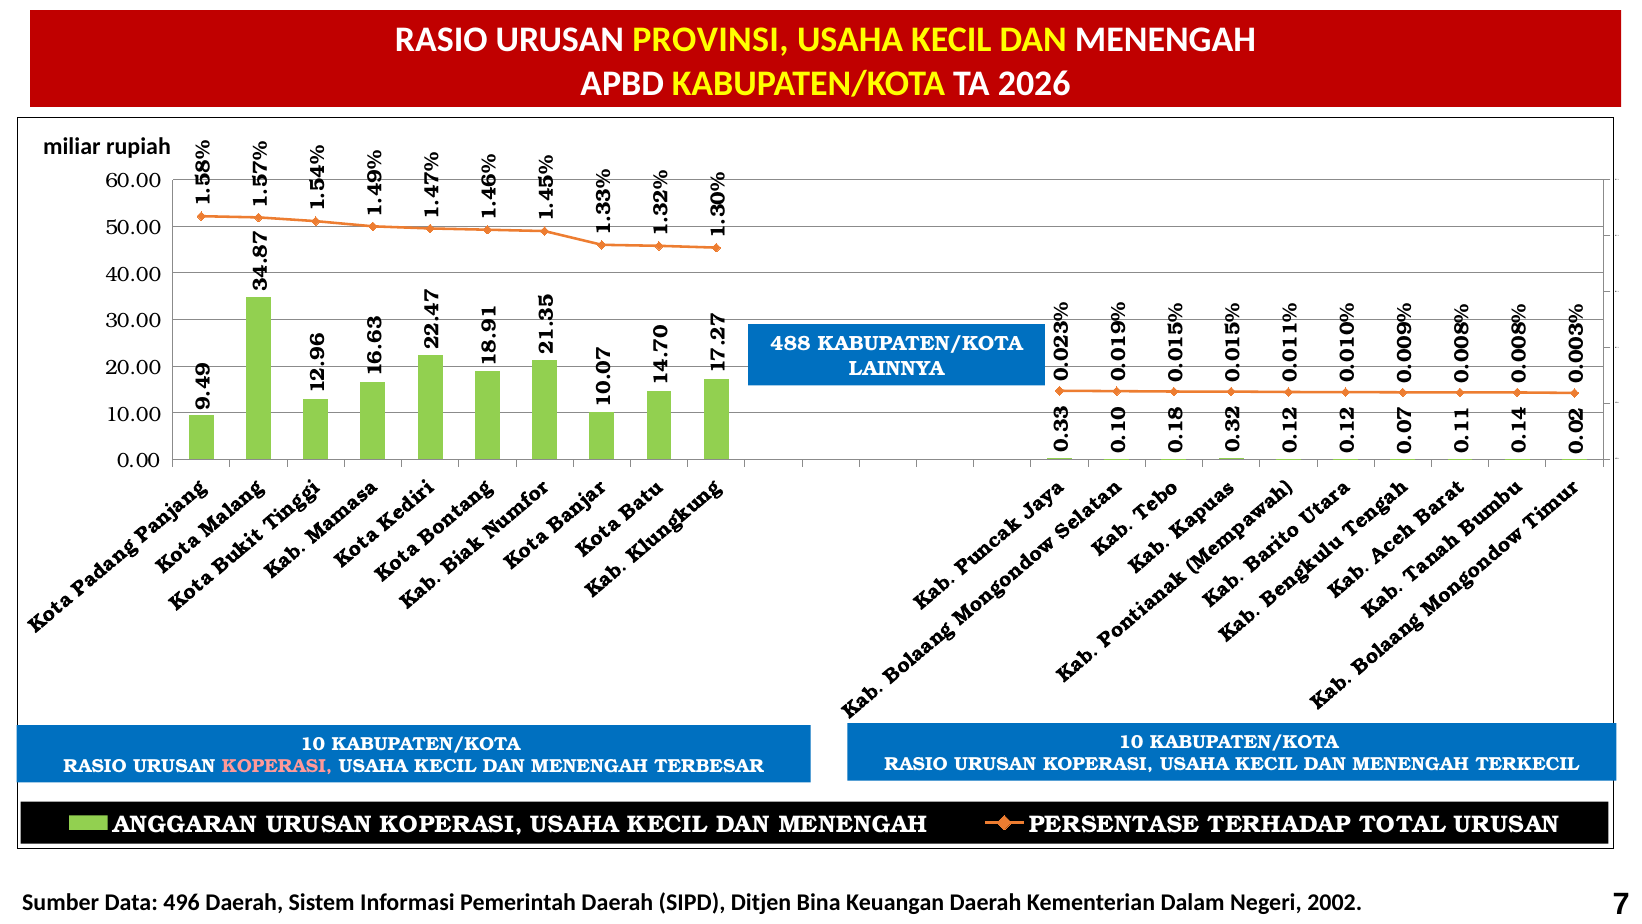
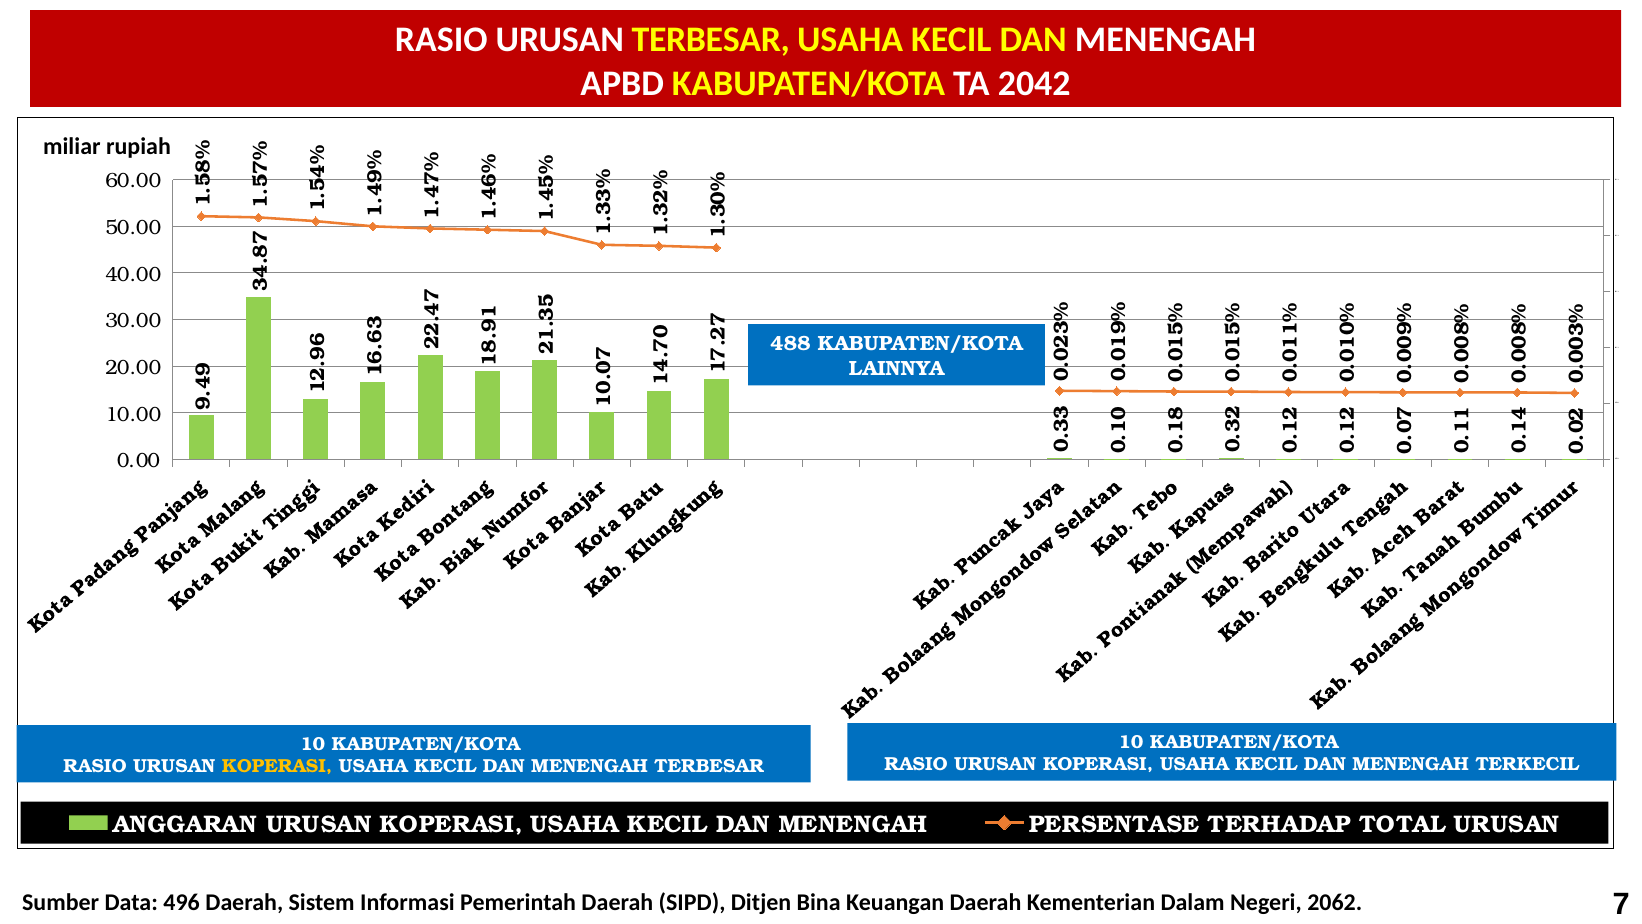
URUSAN PROVINSI: PROVINSI -> TERBESAR (711, 40)
2026: 2026 -> 2042 (1034, 83)
KOPERASI colour: pink -> yellow (277, 766)
2002: 2002 -> 2062 (1335, 902)
